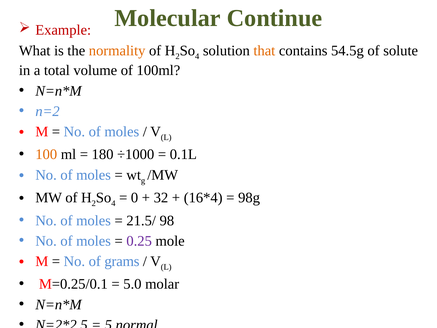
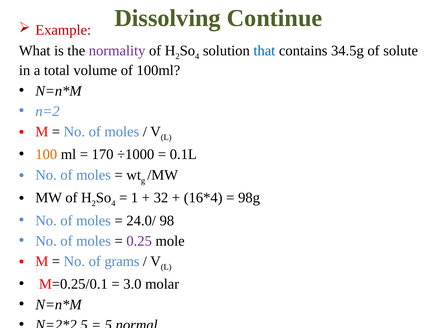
Molecular: Molecular -> Dissolving (168, 18)
normality colour: orange -> purple (117, 51)
that colour: orange -> blue (264, 51)
54.5g: 54.5g -> 34.5g (347, 51)
180: 180 -> 170 (103, 154)
0: 0 -> 1 (135, 198)
21.5/: 21.5/ -> 24.0/ (141, 220)
5.0: 5.0 -> 3.0 (132, 284)
